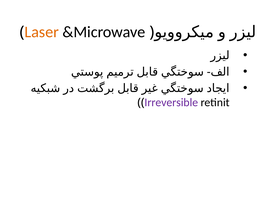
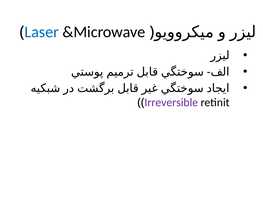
Laser colour: orange -> blue (42, 32)
